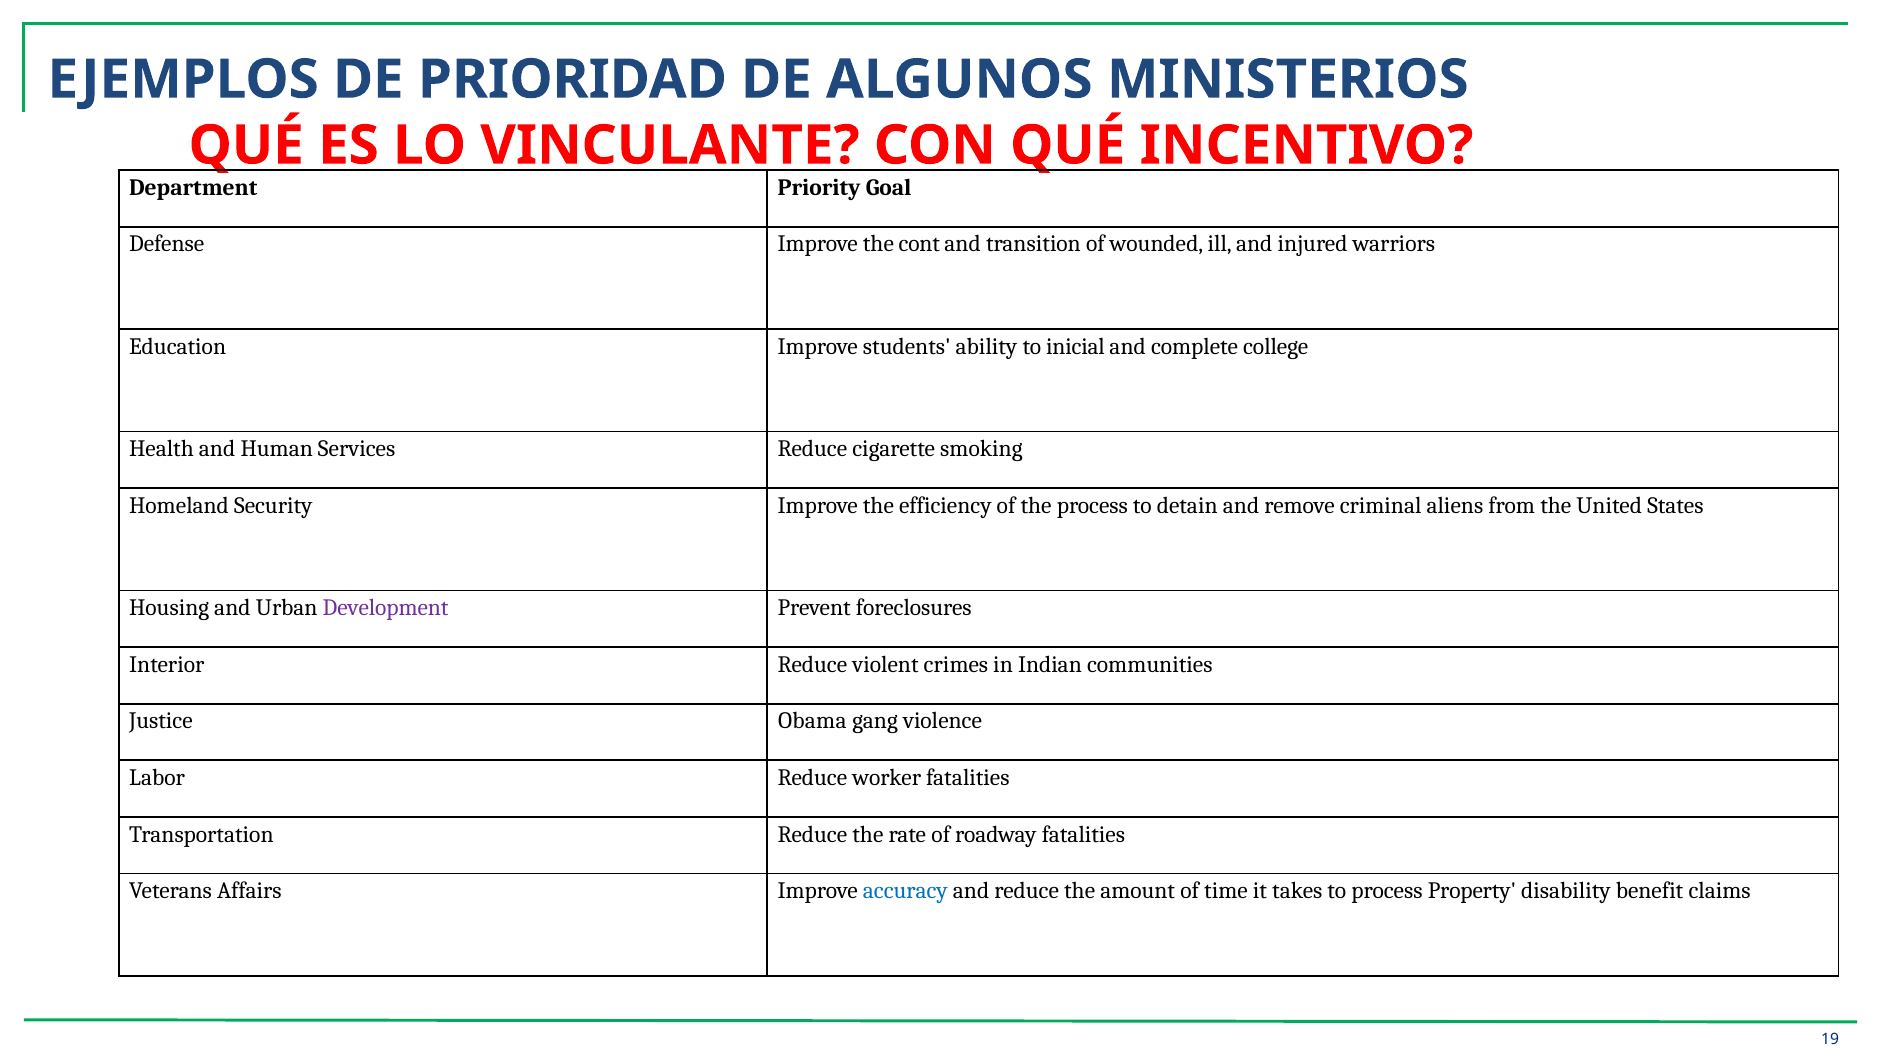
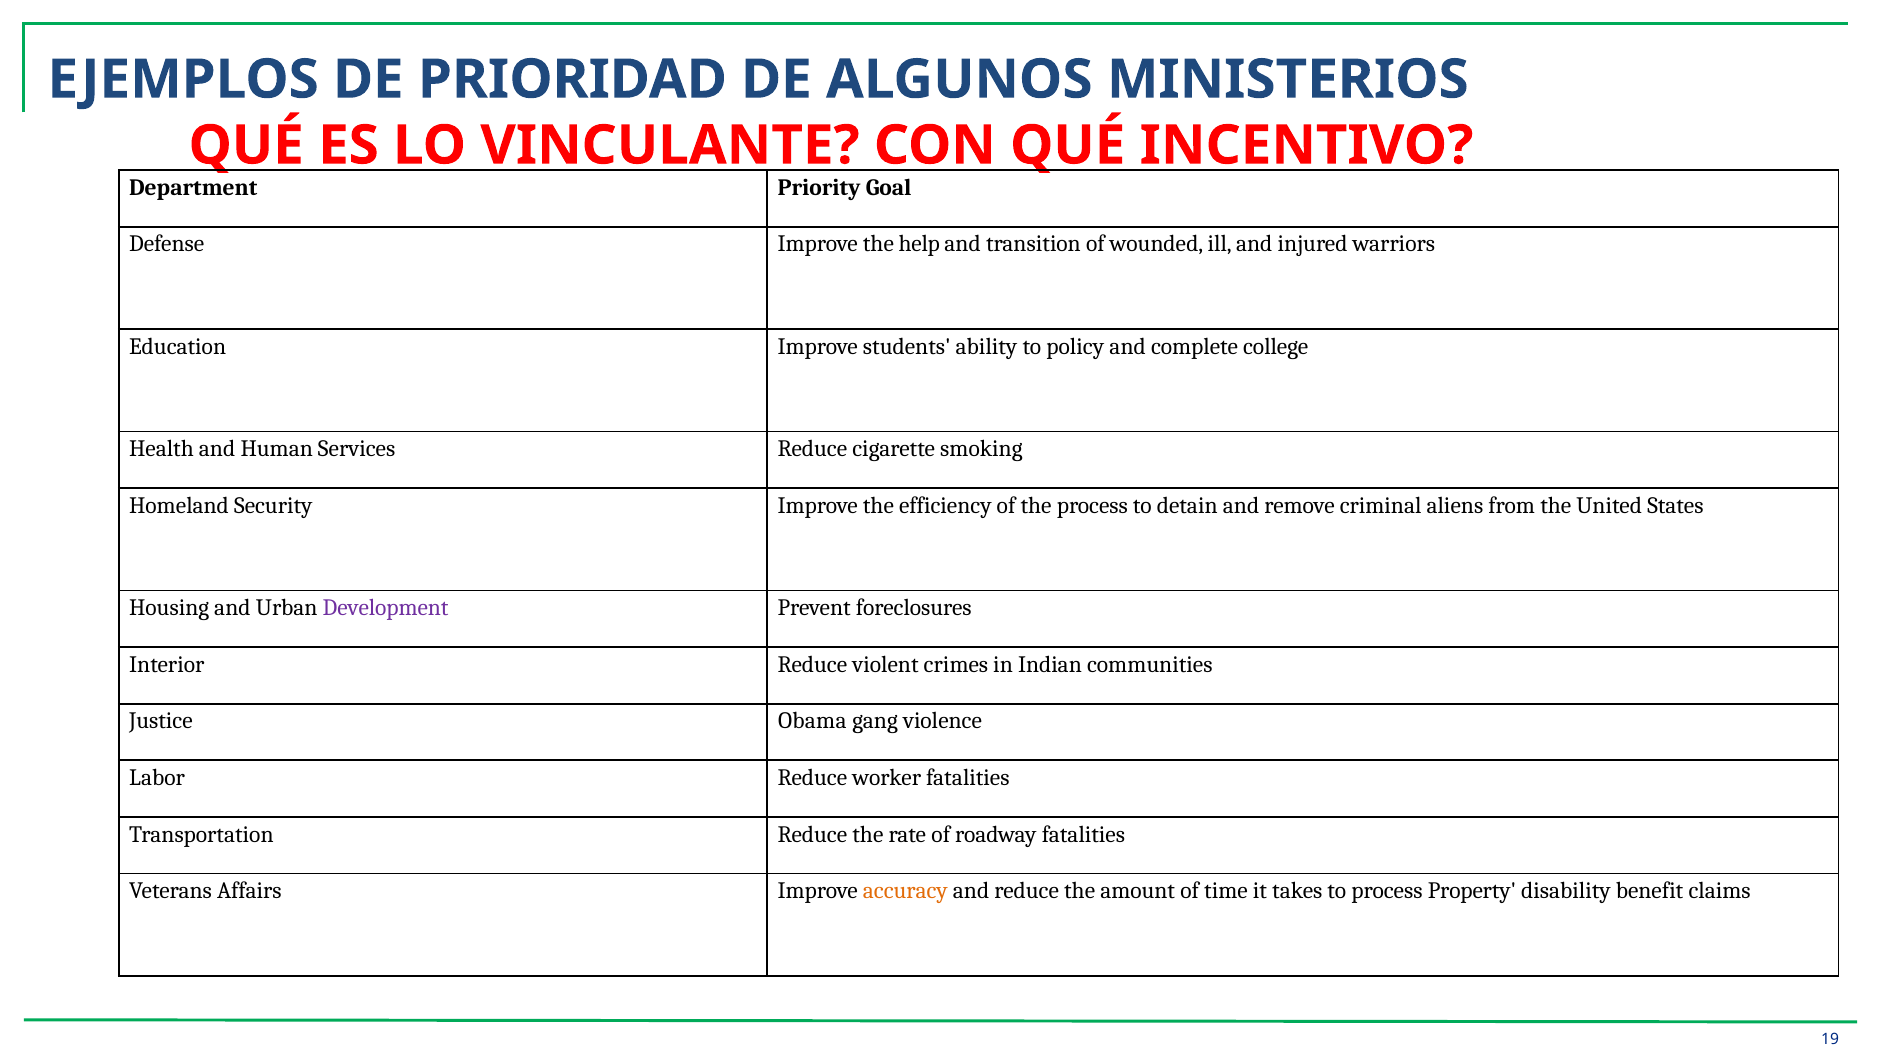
cont: cont -> help (919, 244)
inicial: inicial -> policy (1075, 347)
accuracy colour: blue -> orange (905, 891)
